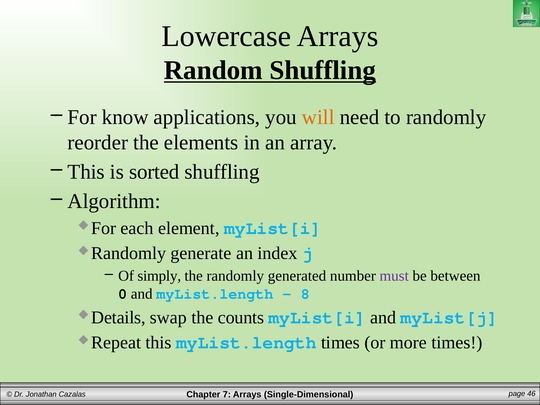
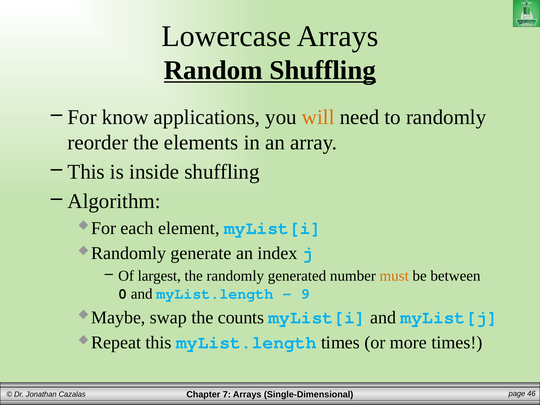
sorted: sorted -> inside (154, 172)
simply: simply -> largest (159, 276)
must colour: purple -> orange (394, 276)
8: 8 -> 9 (305, 294)
Details: Details -> Maybe (118, 317)
